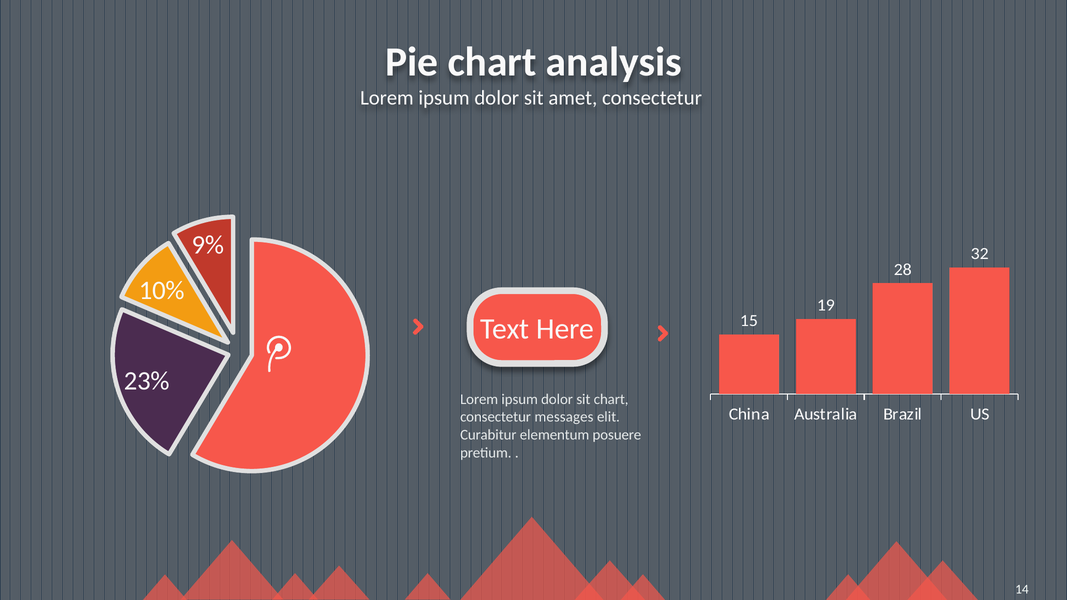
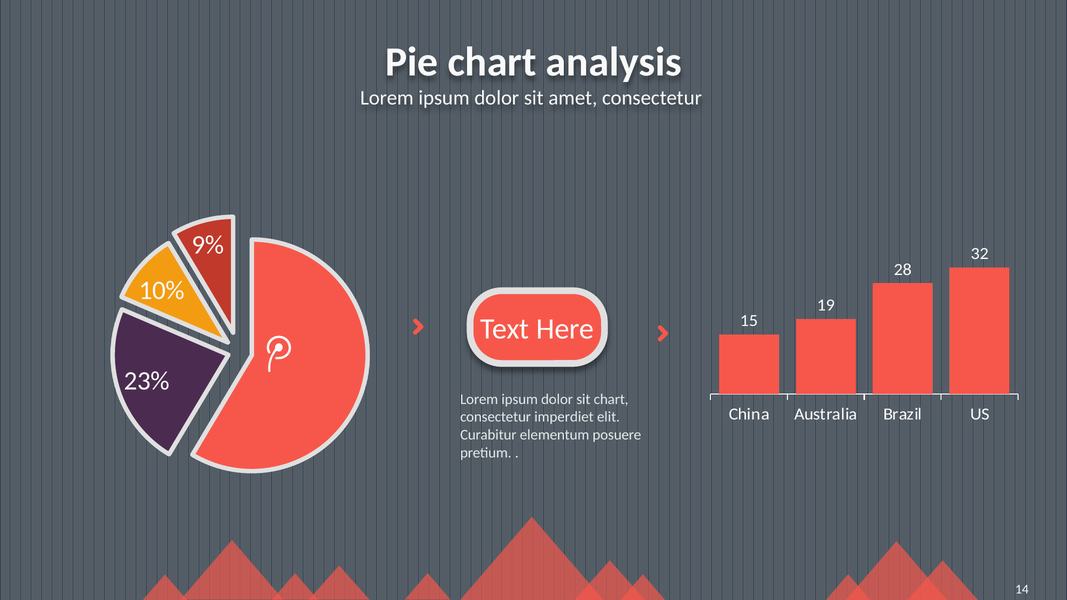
messages: messages -> imperdiet (564, 417)
